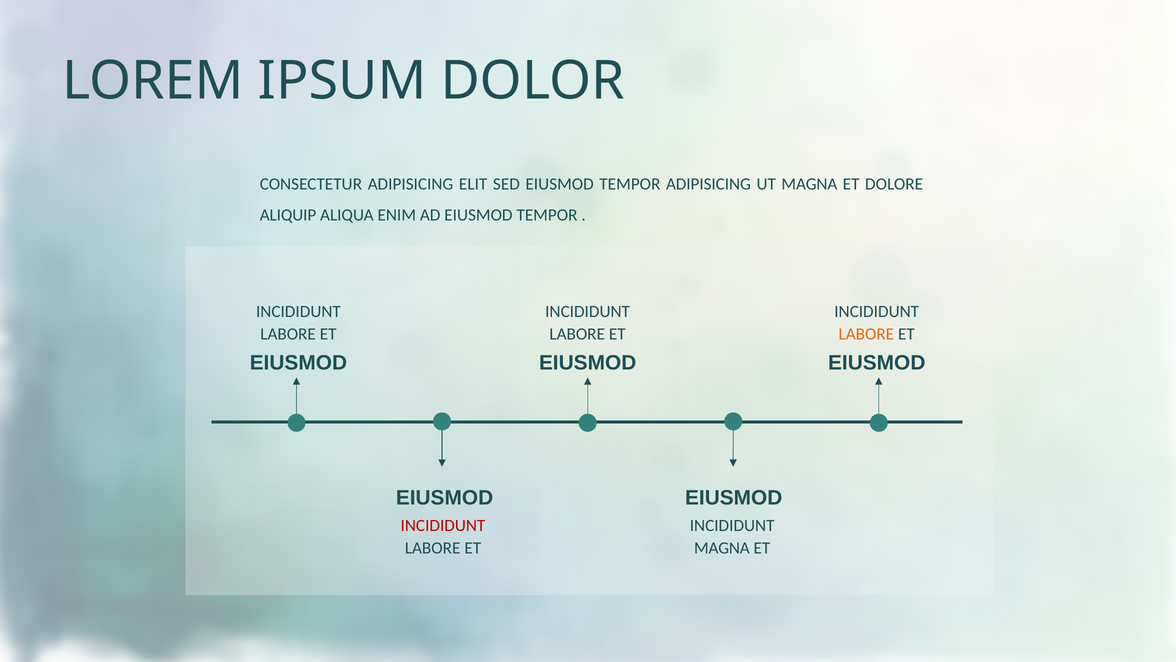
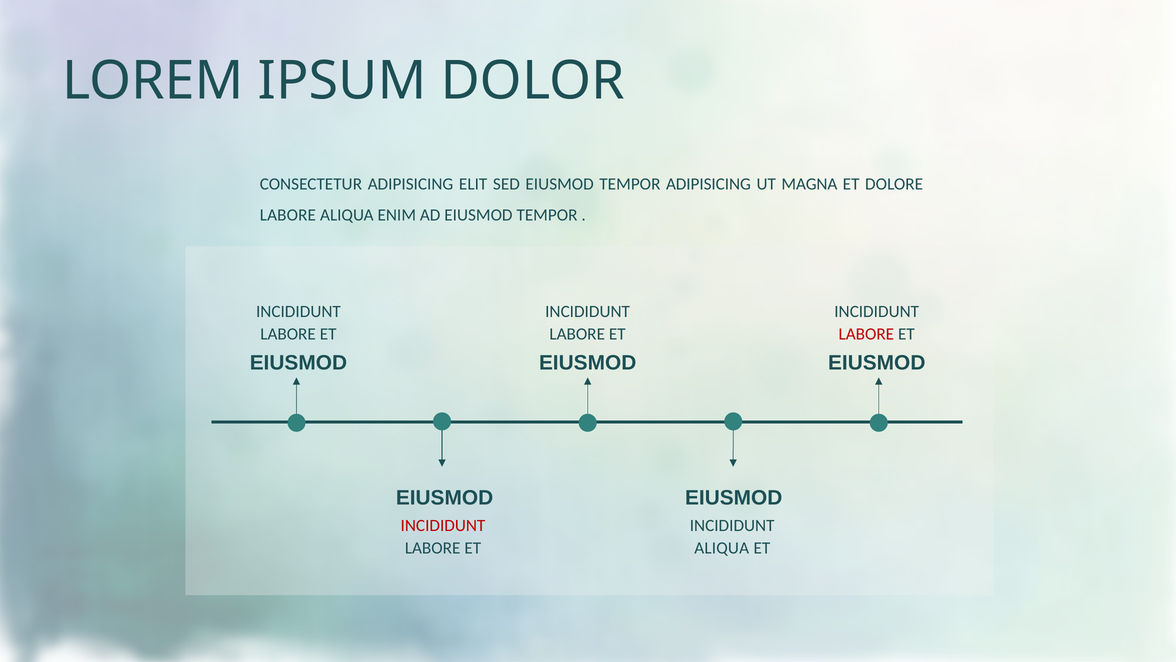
ALIQUIP: ALIQUIP -> LABORE (288, 215)
LABORE colour: orange -> red (866, 334)
MAGNA: MAGNA -> ALIQUA (722, 548)
